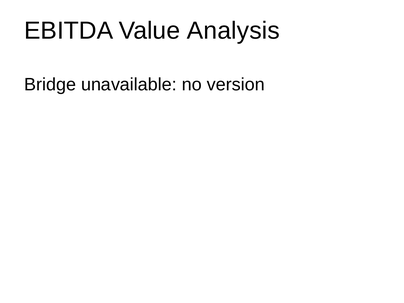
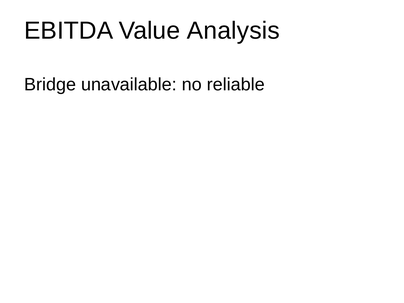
version: version -> reliable (236, 85)
